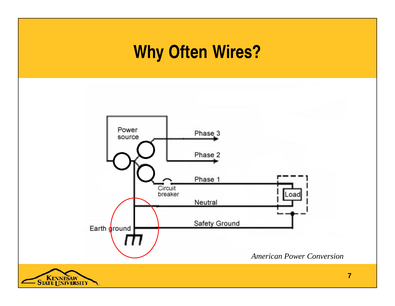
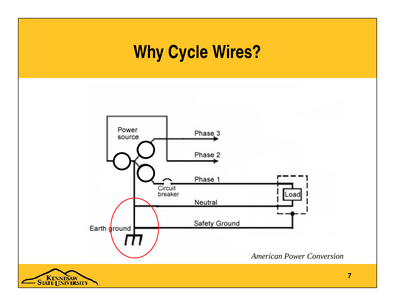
Often: Often -> Cycle (188, 52)
